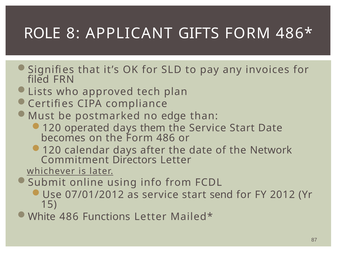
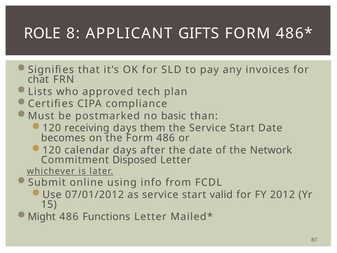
filed: filed -> chat (38, 79)
edge: edge -> basic (174, 116)
operated: operated -> receiving (87, 128)
Directors: Directors -> Disposed (135, 160)
send: send -> valid (221, 195)
White: White -> Might (42, 217)
